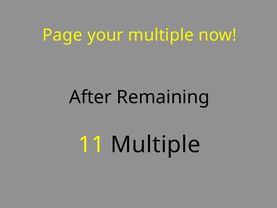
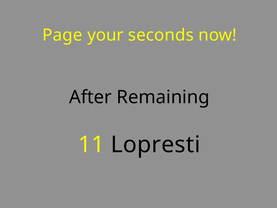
your multiple: multiple -> seconds (161, 35)
11 Multiple: Multiple -> Lopresti (156, 144)
